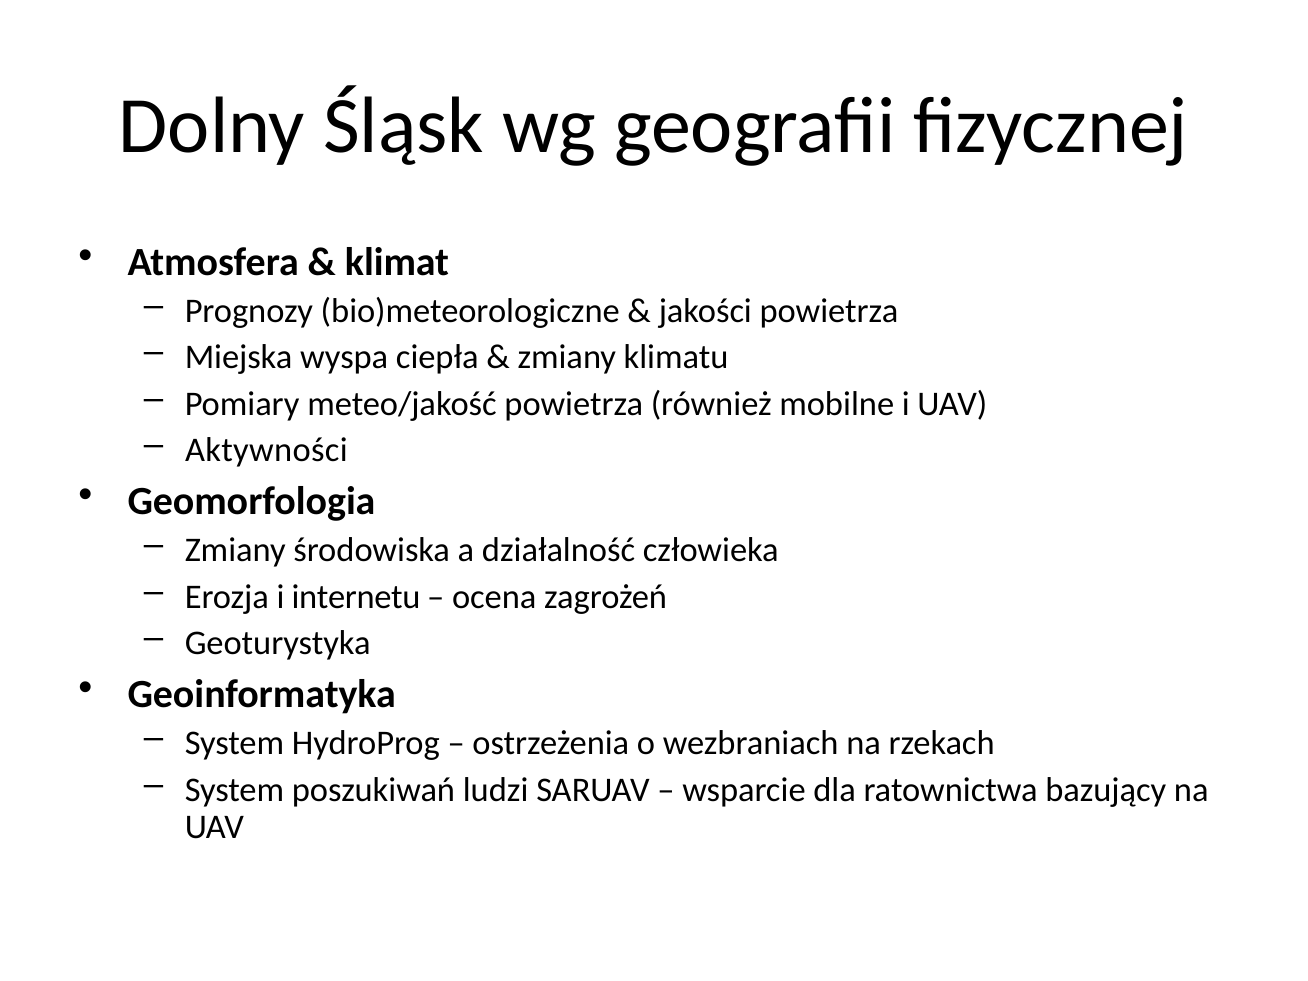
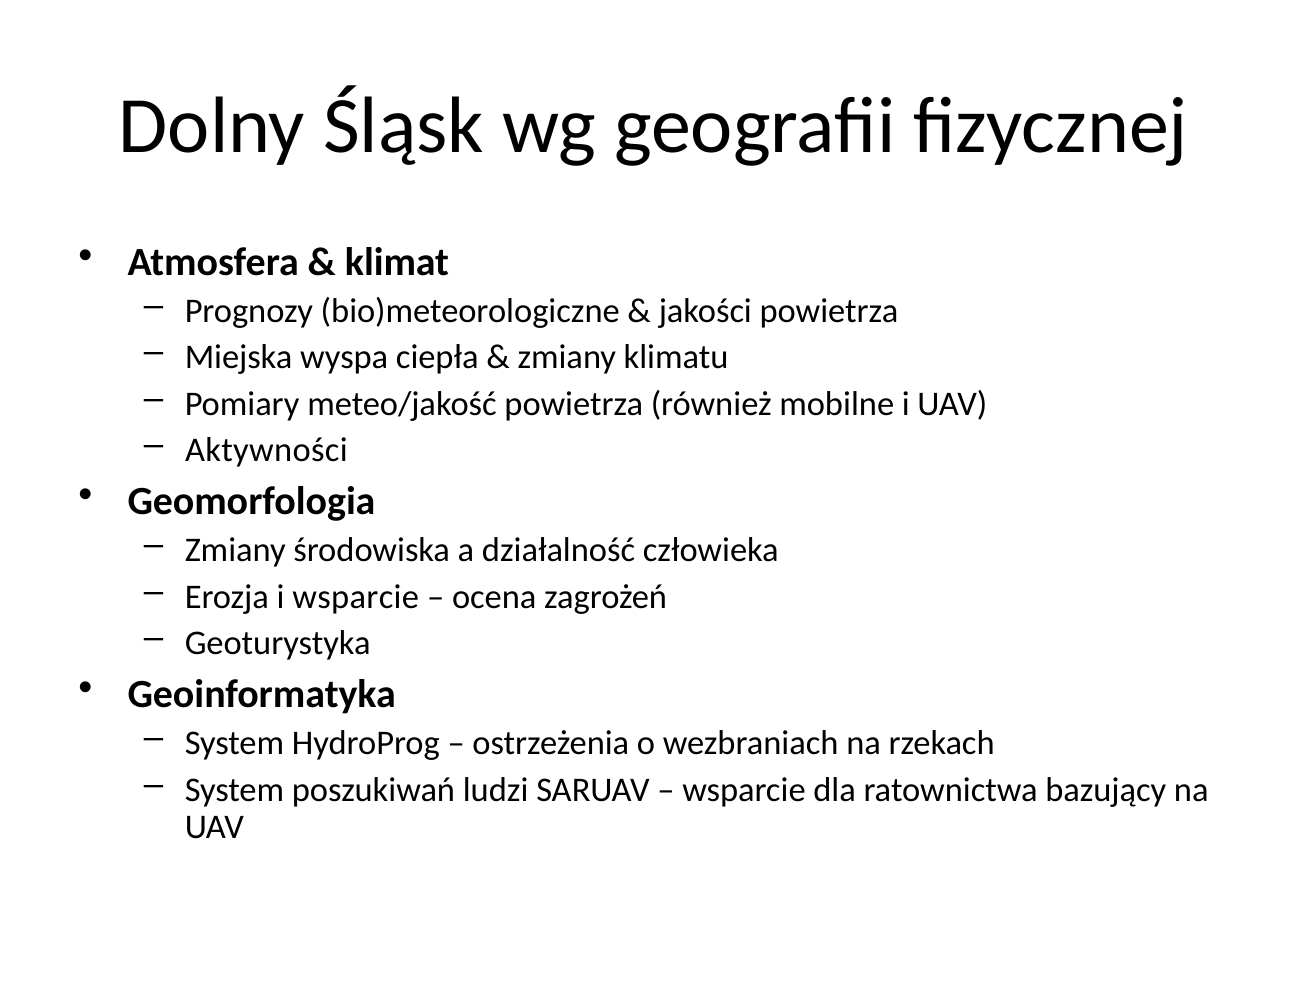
i internetu: internetu -> wsparcie (356, 597)
